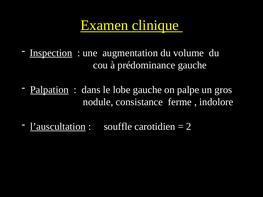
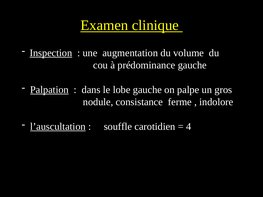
2: 2 -> 4 (189, 127)
